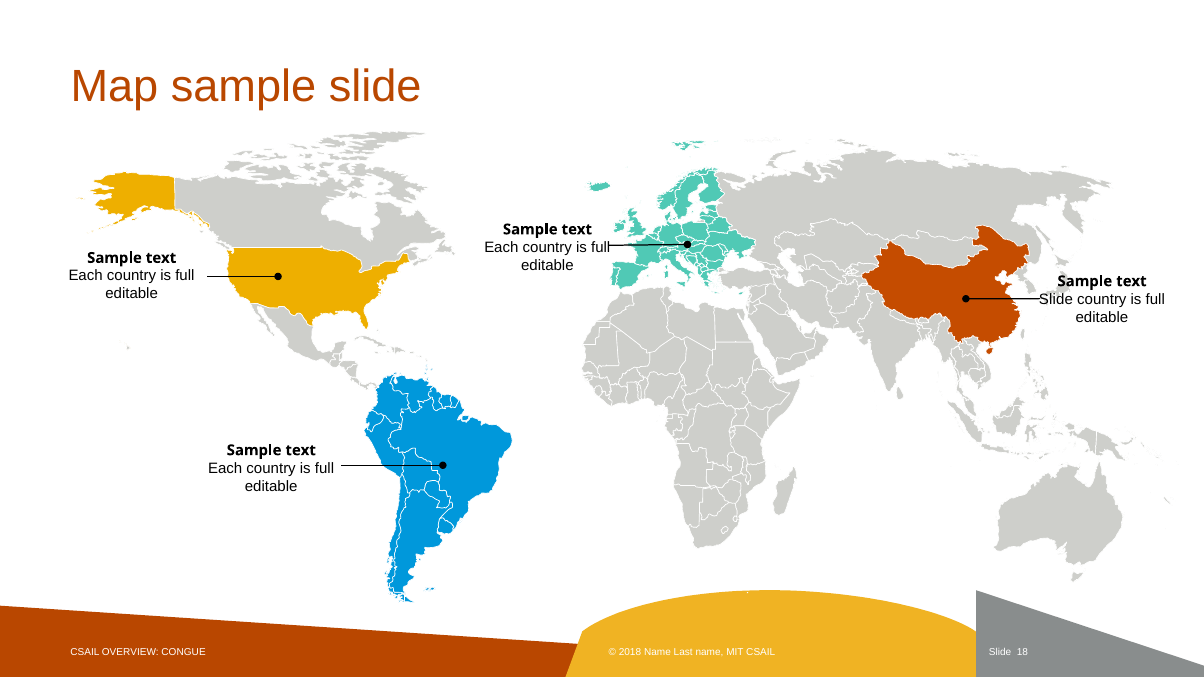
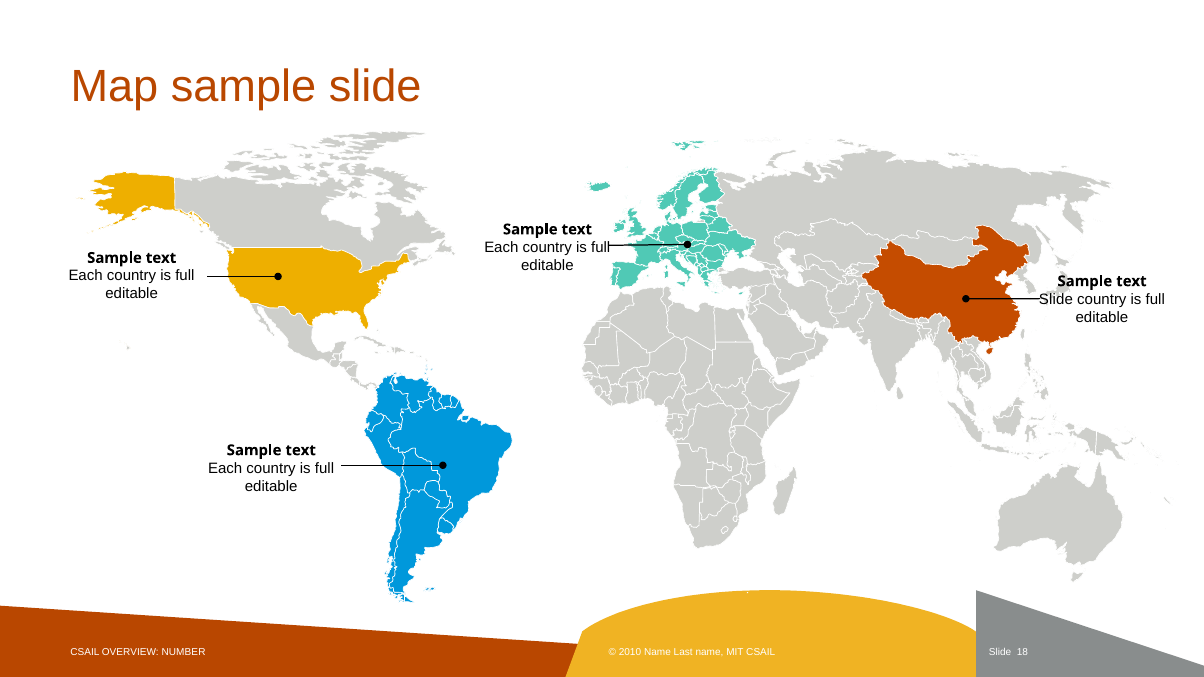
CONGUE: CONGUE -> NUMBER (184, 653)
2018: 2018 -> 2010 (630, 653)
